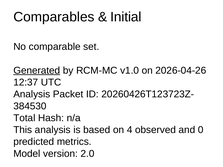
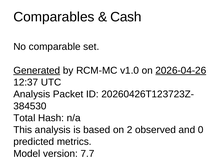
Initial: Initial -> Cash (126, 17)
2026-04-26 underline: none -> present (181, 71)
4: 4 -> 2 (130, 130)
2.0: 2.0 -> 7.7 (87, 154)
